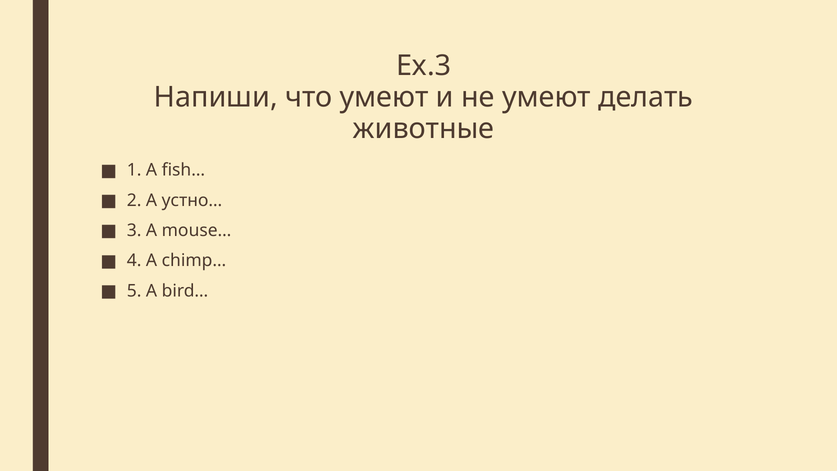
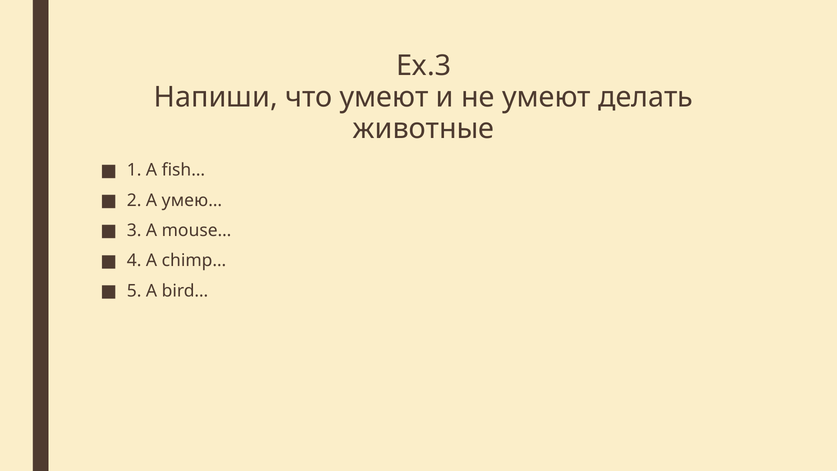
устно…: устно… -> умею… (192, 200)
